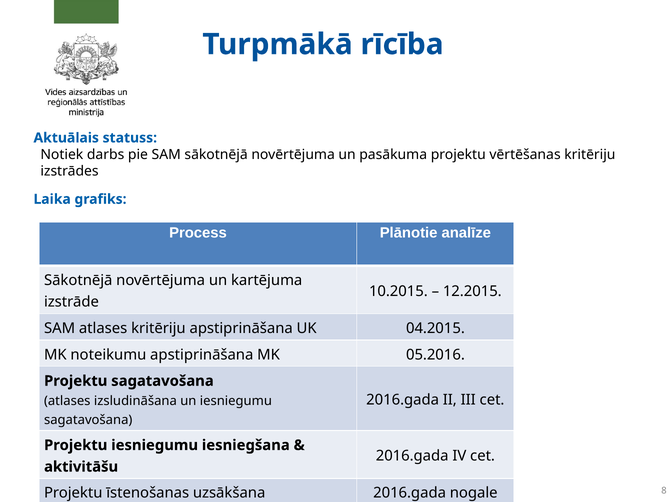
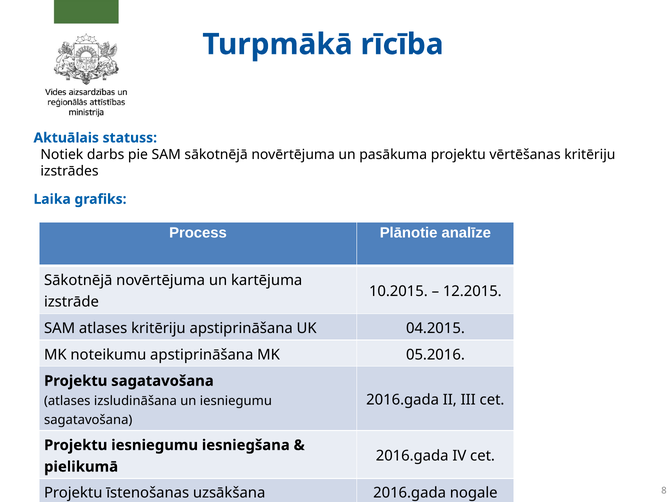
aktivitāšu: aktivitāšu -> pielikumā (81, 467)
